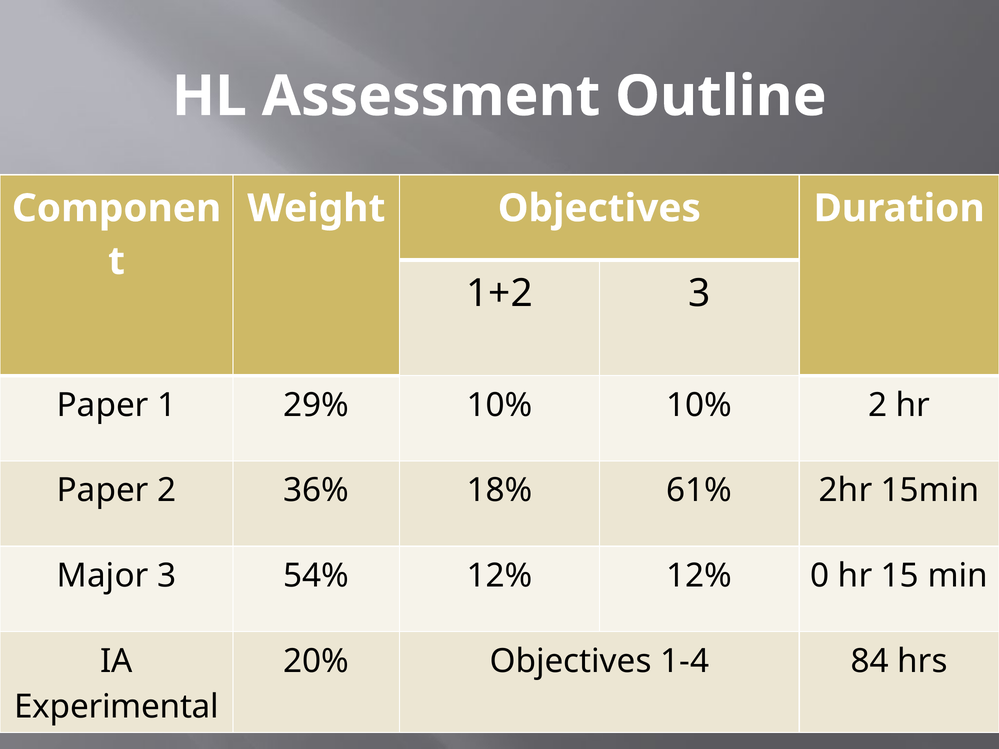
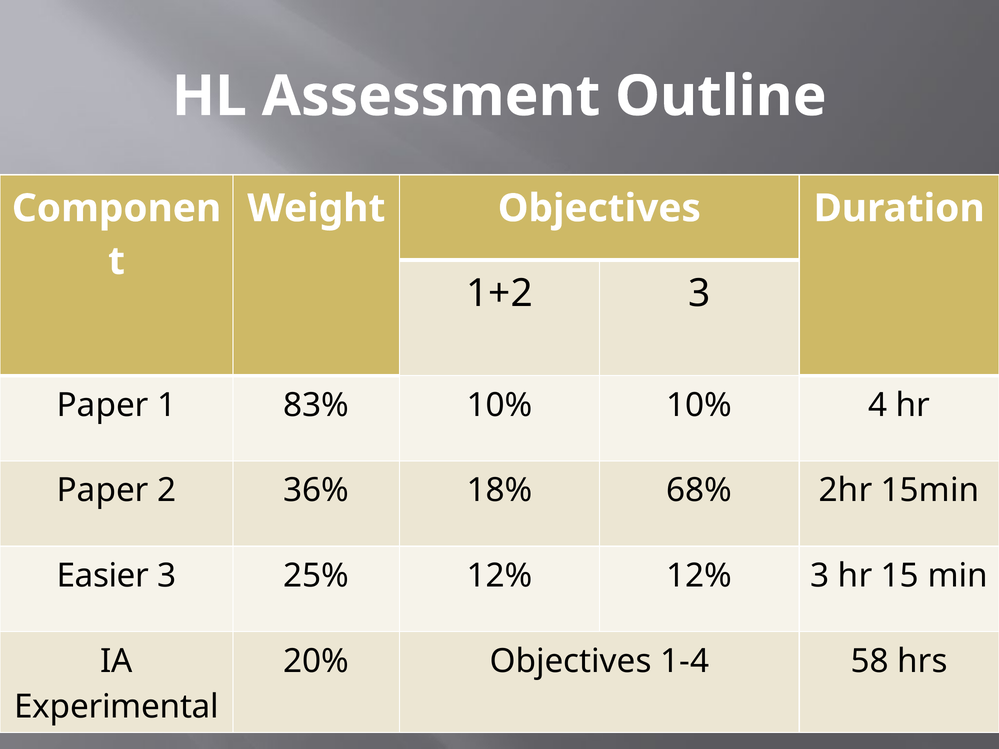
29%: 29% -> 83% (316, 405)
10% 2: 2 -> 4 (878, 405)
61%: 61% -> 68% (699, 491)
Major: Major -> Easier (103, 576)
54%: 54% -> 25% (316, 576)
12% 0: 0 -> 3 (820, 576)
84: 84 -> 58 (870, 661)
